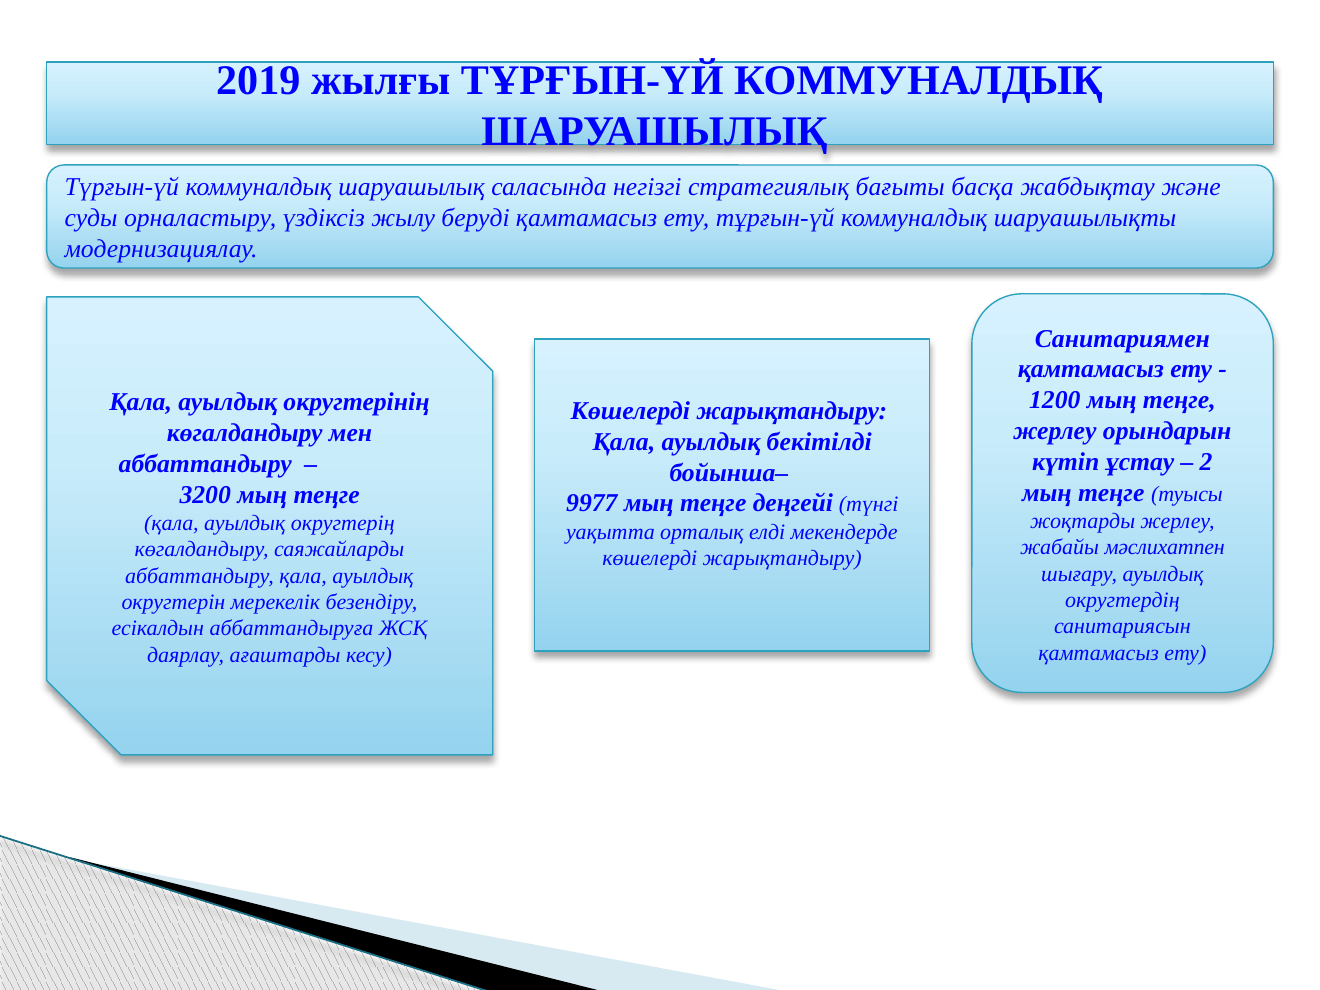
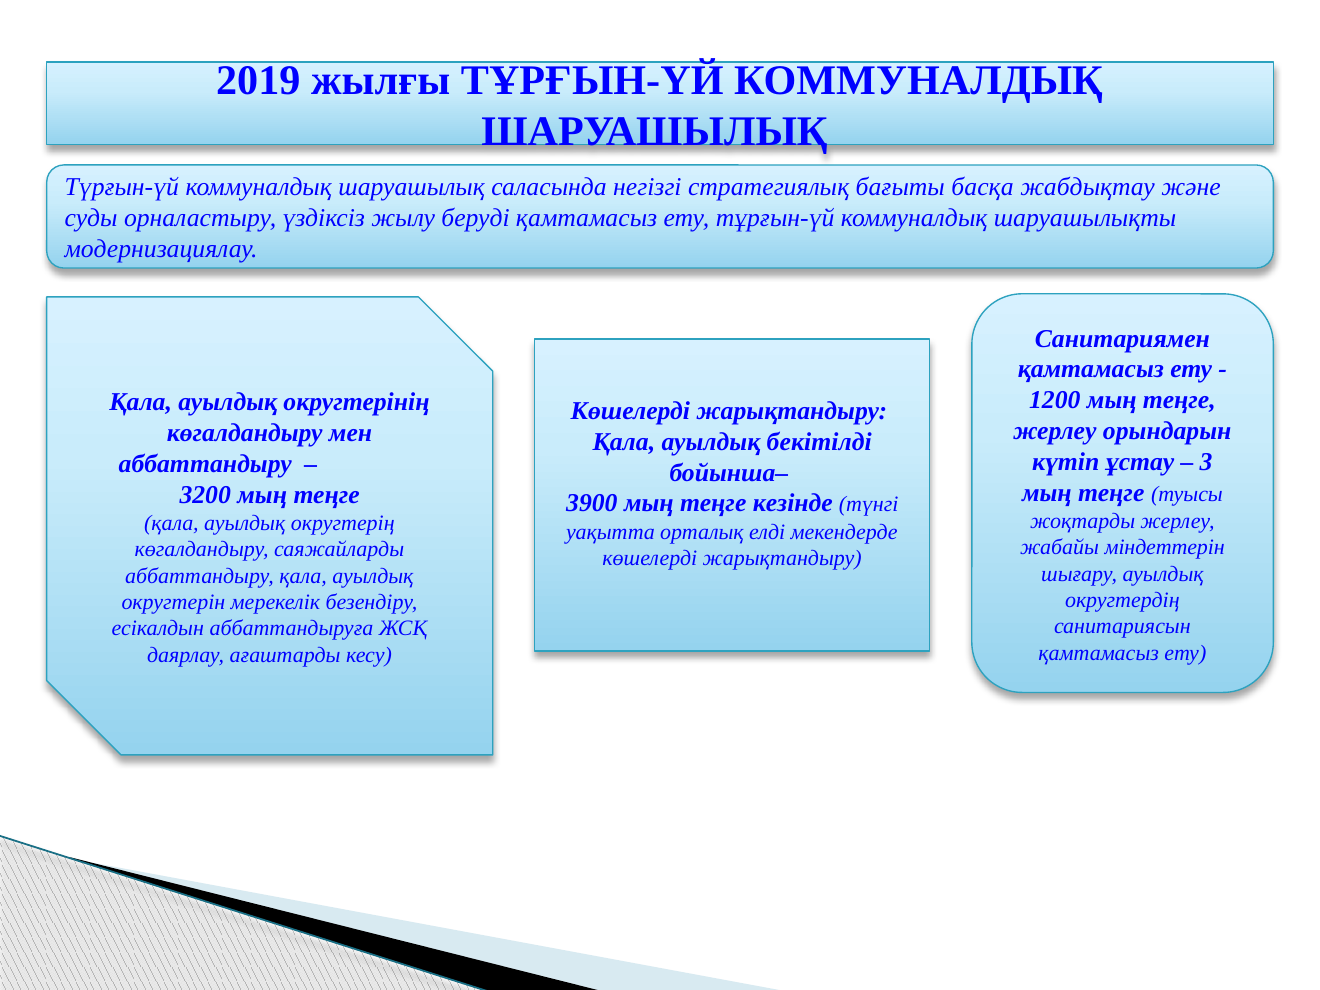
2: 2 -> 3 (1206, 462)
9977: 9977 -> 3900 (592, 503)
деңгейі: деңгейі -> кезінде (793, 503)
мәслихатпен: мәслихатпен -> міндеттерін (1165, 547)
